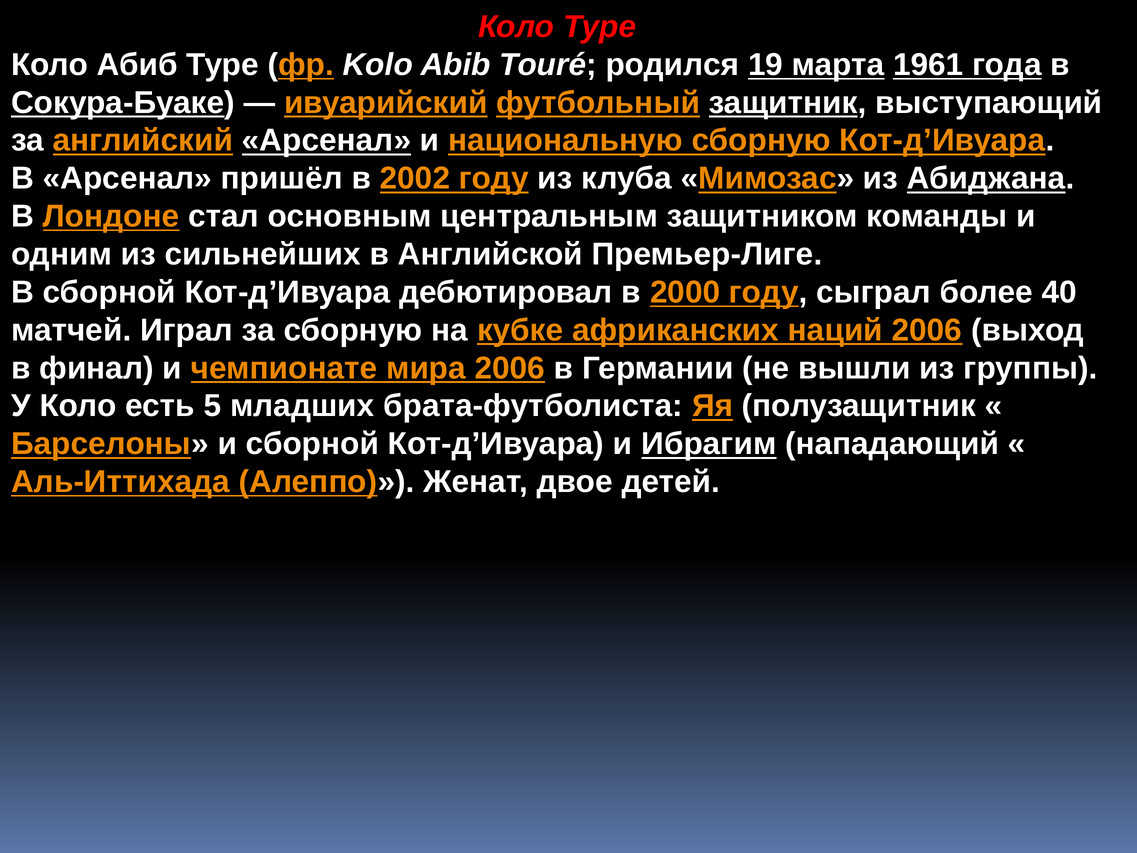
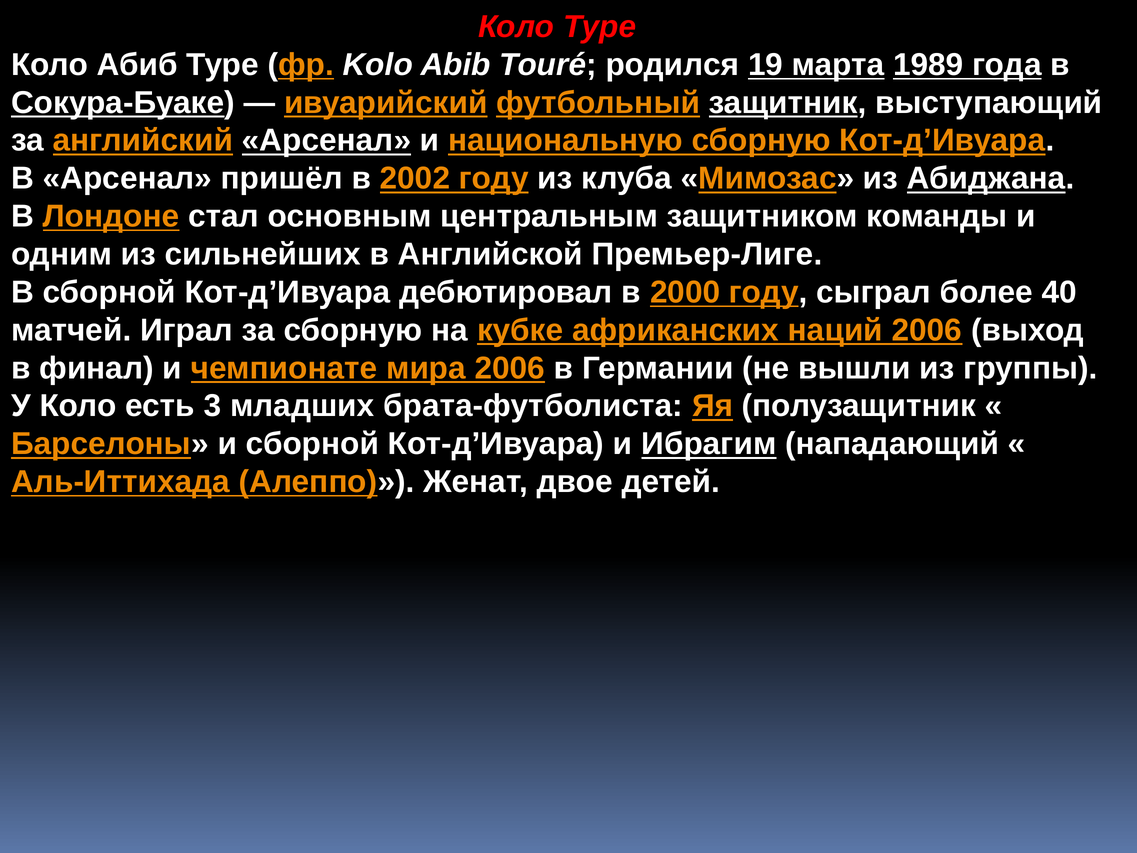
1961: 1961 -> 1989 (928, 65)
5: 5 -> 3 (212, 406)
